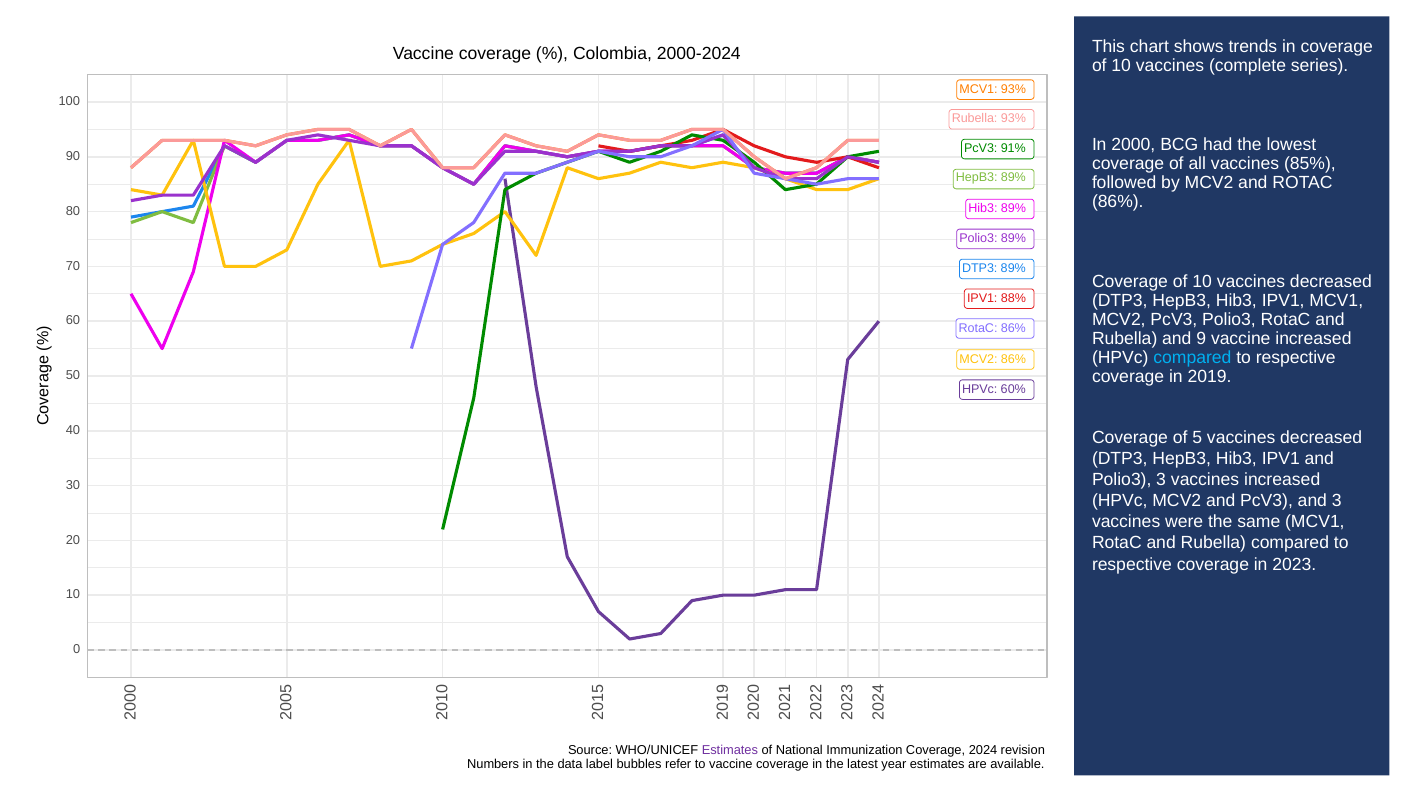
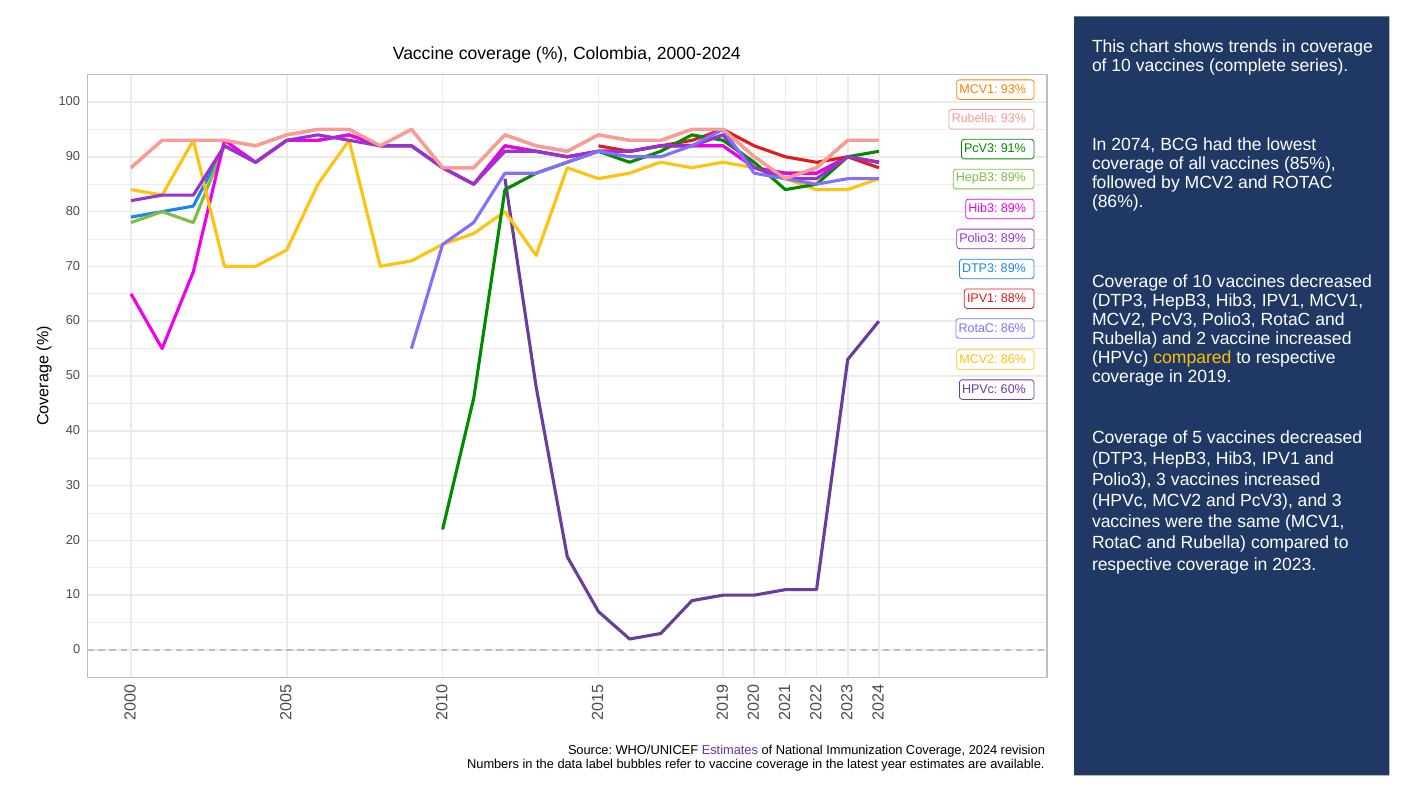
2000: 2000 -> 2074 (1133, 145)
and 9: 9 -> 2 (1201, 338)
compared colour: light blue -> yellow (1192, 357)
